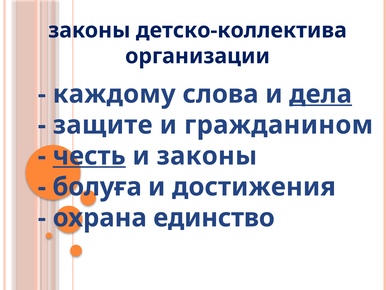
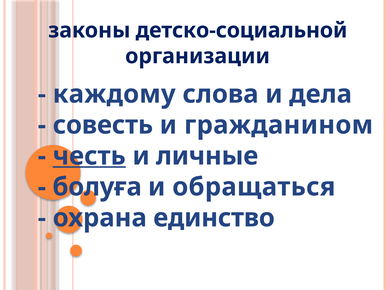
детско-коллектива: детско-коллектива -> детско-социальной (241, 30)
дела underline: present -> none (321, 94)
защите: защите -> совесть (103, 125)
и законы: законы -> личные (207, 156)
достижения: достижения -> обращаться (254, 187)
